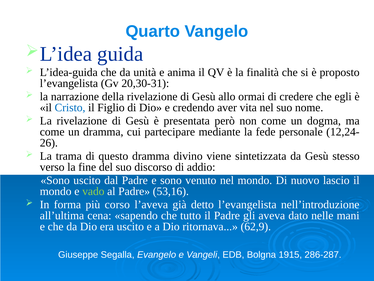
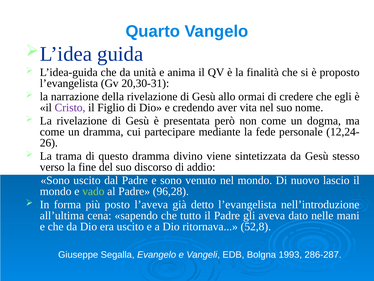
Cristo colour: blue -> purple (70, 107)
53,16: 53,16 -> 96,28 (171, 191)
corso: corso -> posto (117, 204)
62,9: 62,9 -> 52,8 (256, 226)
1915: 1915 -> 1993 (290, 254)
